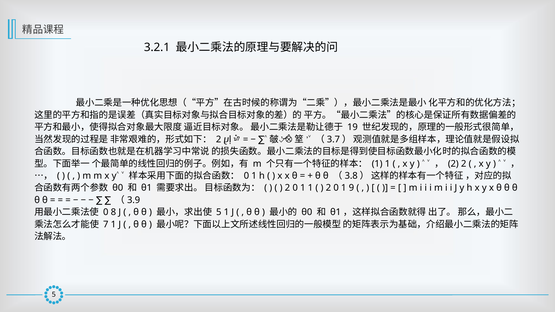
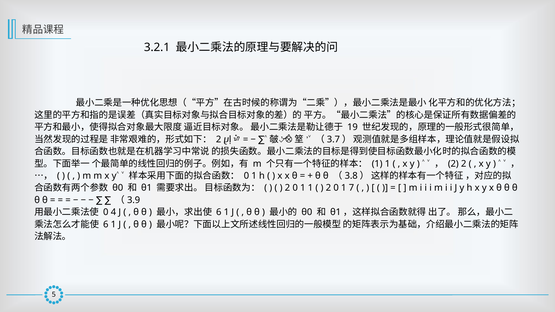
9: 9 -> 7 (351, 188)
8: 8 -> 4 (113, 212)
5: 5 -> 6 (219, 212)
7: 7 -> 6 (106, 224)
